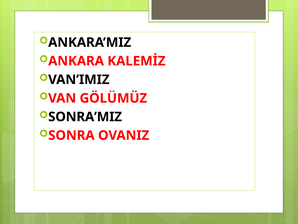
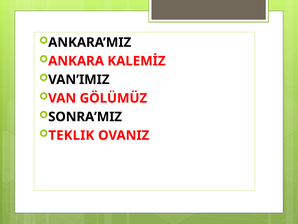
SONRA: SONRA -> TEKLIK (71, 135)
